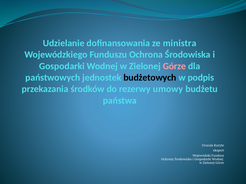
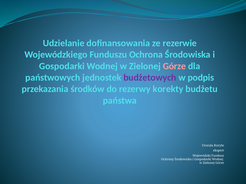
ministra: ministra -> rezerwie (180, 43)
budżetowych colour: black -> purple (150, 78)
umowy: umowy -> korekty (168, 89)
